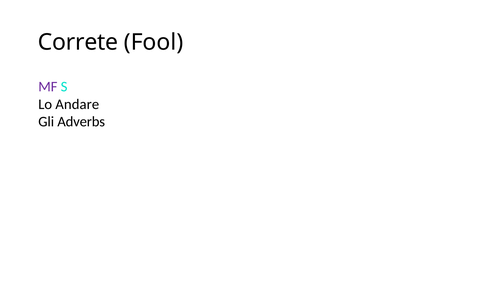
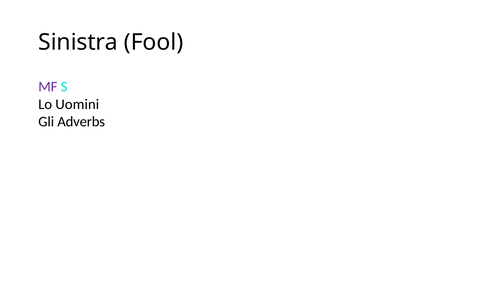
Correte: Correte -> Sinistra (78, 42)
Andare: Andare -> Uomini (77, 104)
